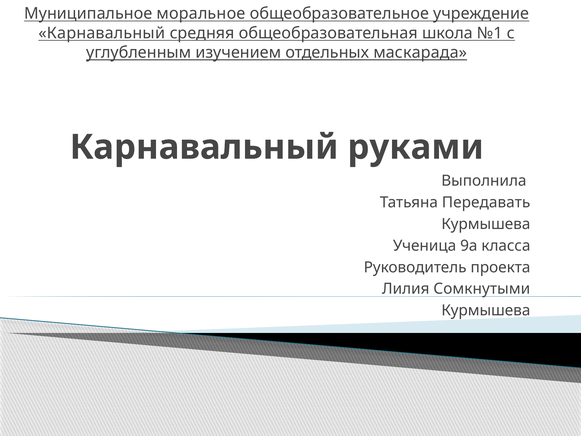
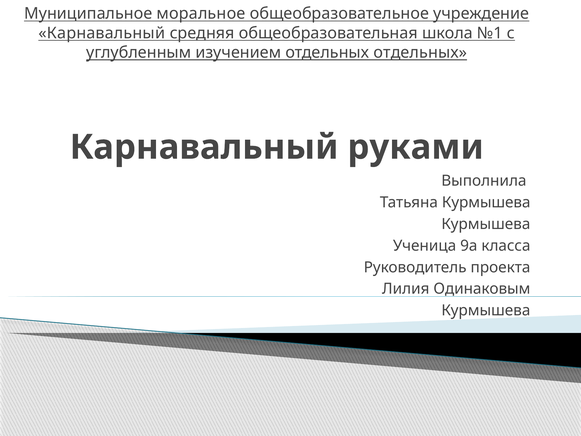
отдельных маскарада: маскарада -> отдельных (420, 52)
Татьяна Передавать: Передавать -> Курмышева (486, 202)
Сомкнутыми: Сомкнутыми -> Одинаковым (482, 289)
